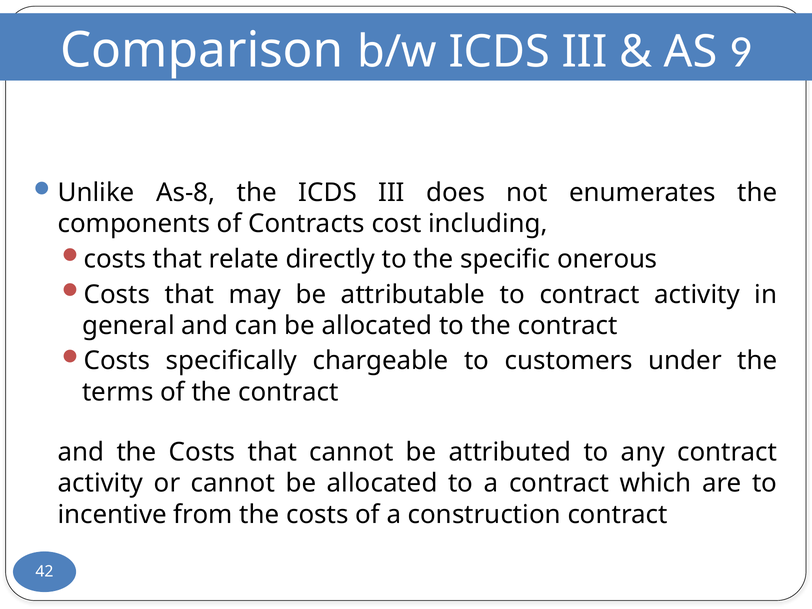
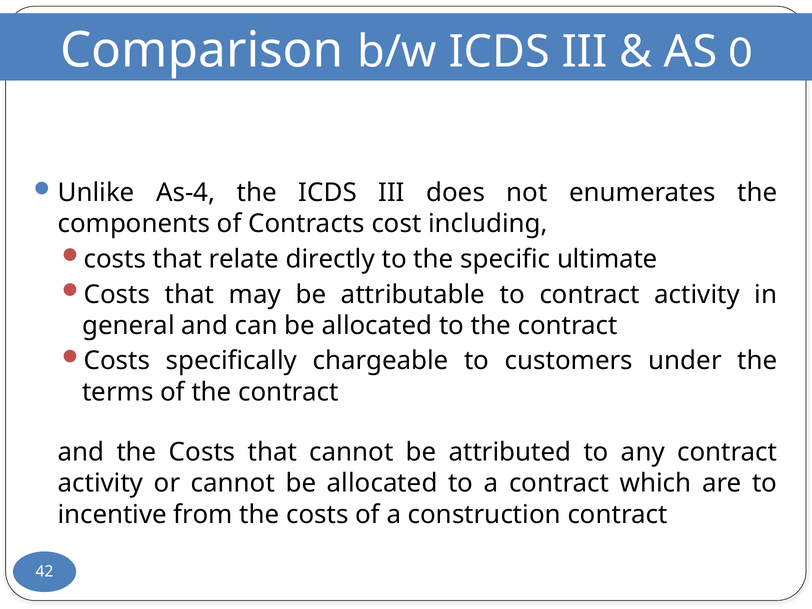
9: 9 -> 0 (741, 52)
As-8: As-8 -> As-4 (186, 193)
onerous: onerous -> ultimate (607, 259)
